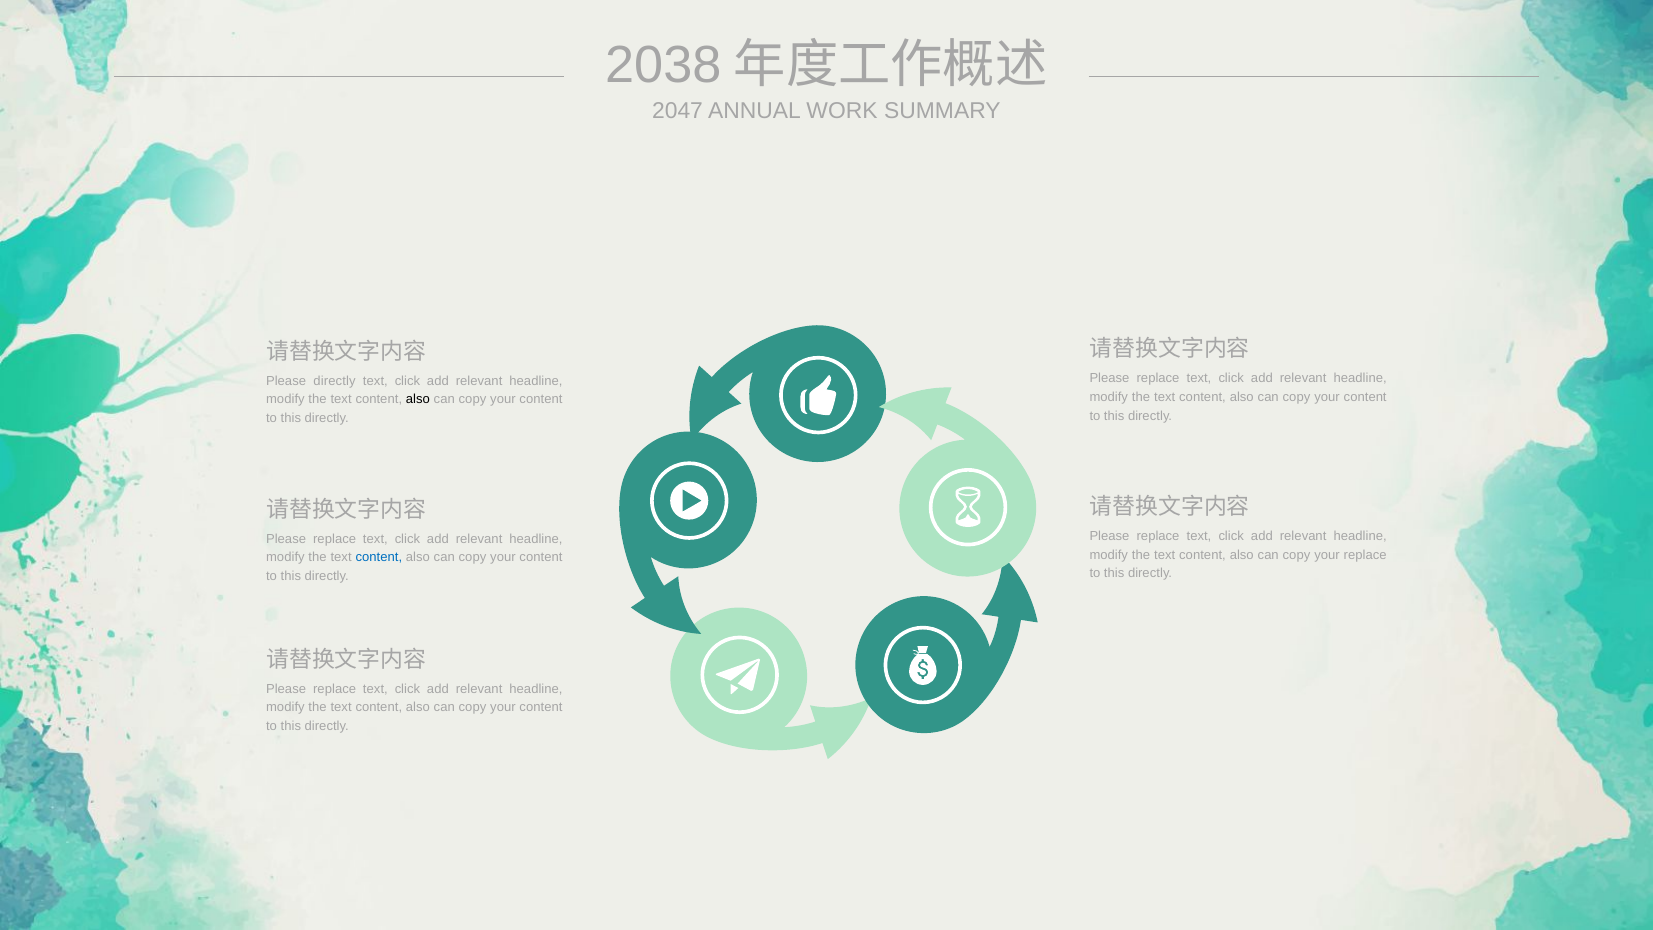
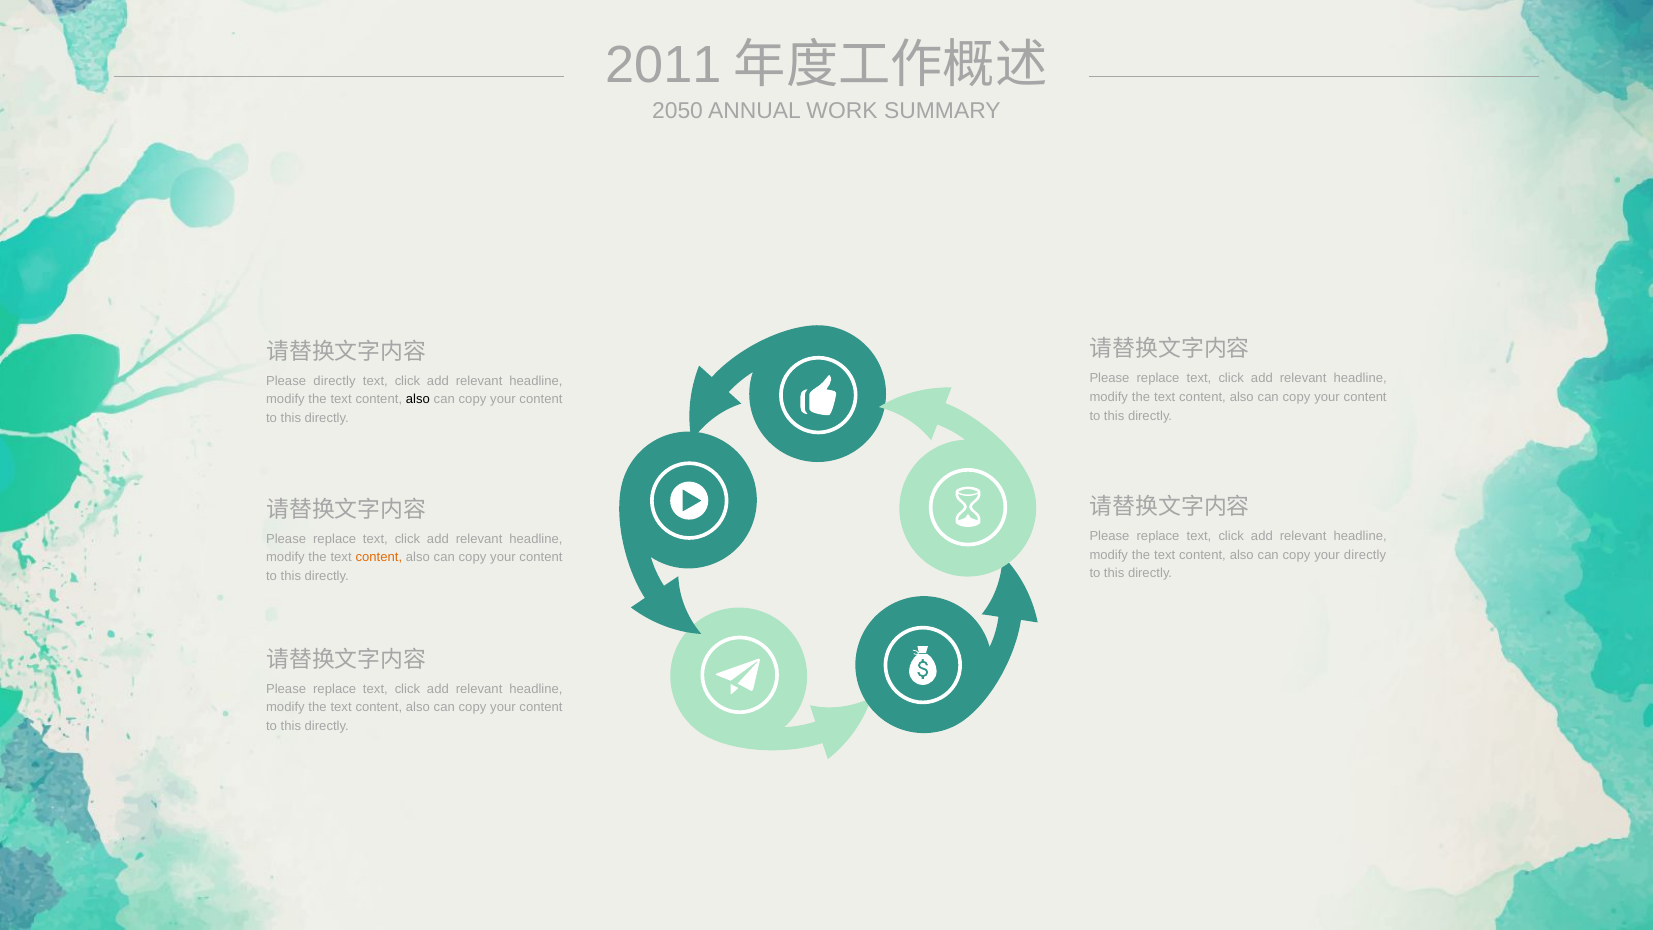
2038: 2038 -> 2011 (663, 65)
2047: 2047 -> 2050 (677, 111)
your replace: replace -> directly (1365, 555)
content colour: blue -> orange (379, 557)
